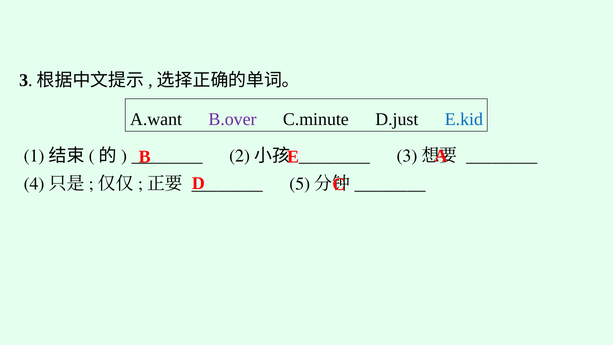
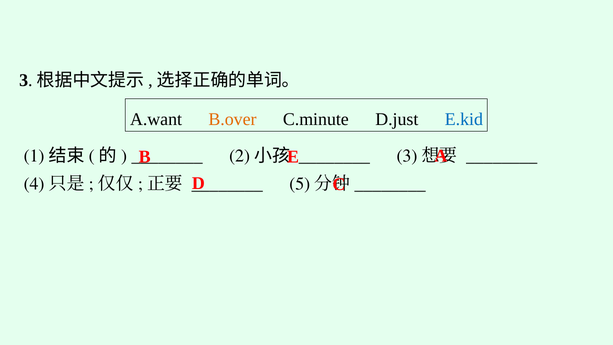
B.over colour: purple -> orange (232, 119)
